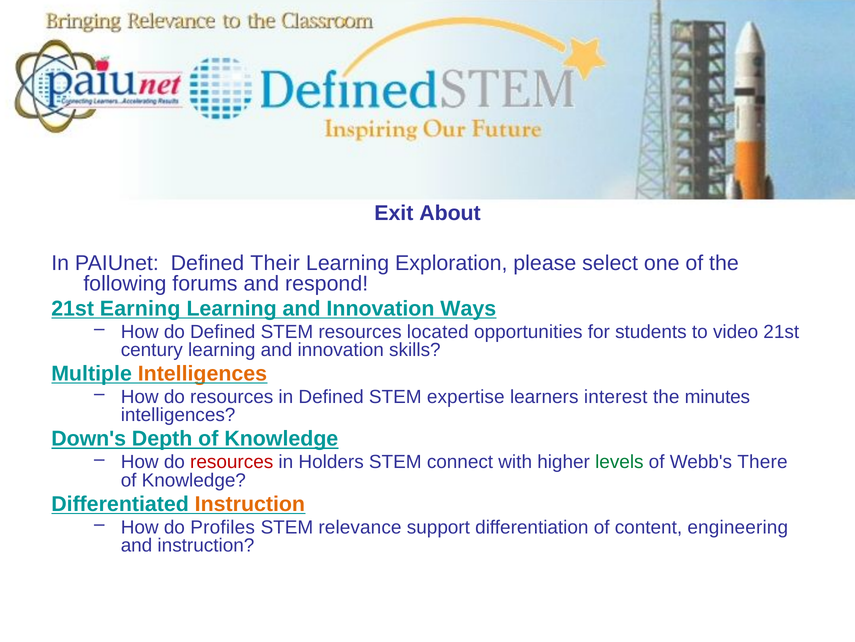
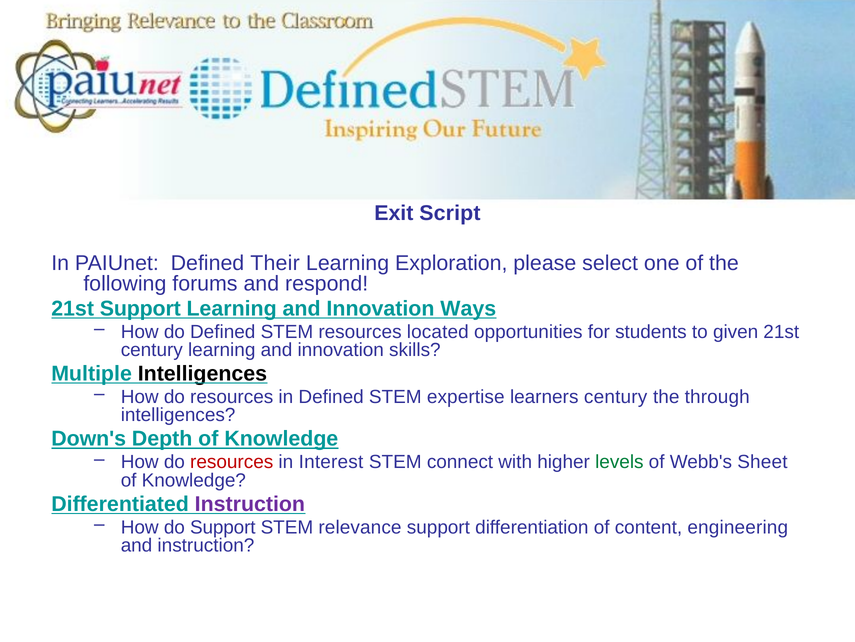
About: About -> Script (450, 213)
21st Earning: Earning -> Support (140, 308)
video: video -> given (736, 331)
Intelligences colour: orange -> black (202, 373)
learners interest: interest -> century (616, 396)
minutes: minutes -> through (717, 396)
Holders: Holders -> Interest (331, 462)
There: There -> Sheet (762, 462)
Instruction colour: orange -> purple (250, 503)
do Profiles: Profiles -> Support (223, 527)
